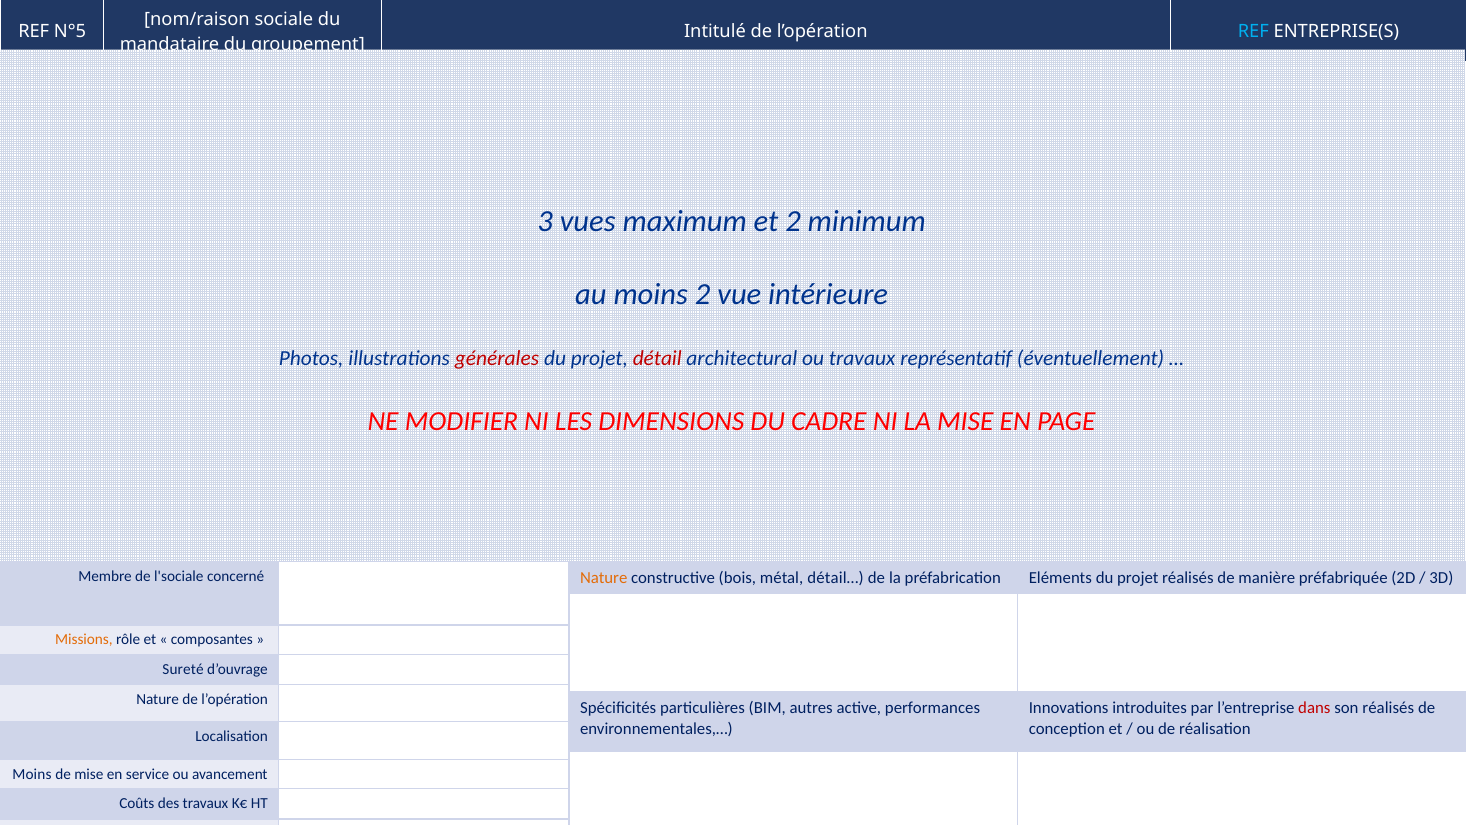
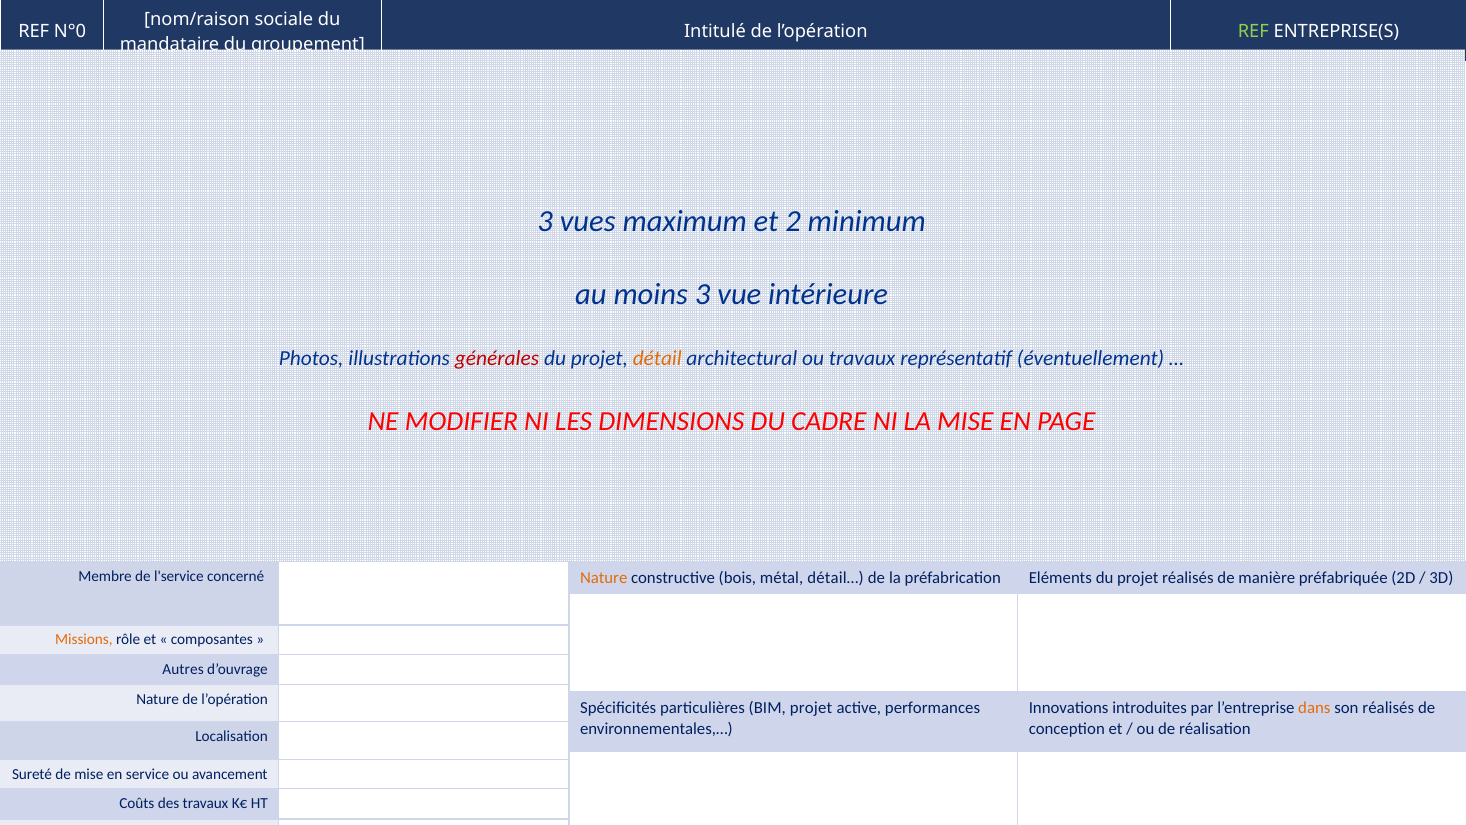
N°5: N°5 -> N°0 (70, 32)
REF colour: light blue -> light green (1253, 32)
moins 2: 2 -> 3 (703, 295)
détail colour: red -> orange (657, 358)
l'sociale: l'sociale -> l'service (179, 576)
Sureté: Sureté -> Autres (183, 669)
BIM autres: autres -> projet (811, 708)
dans colour: red -> orange (1314, 708)
Moins: Moins -> Sureté (32, 774)
